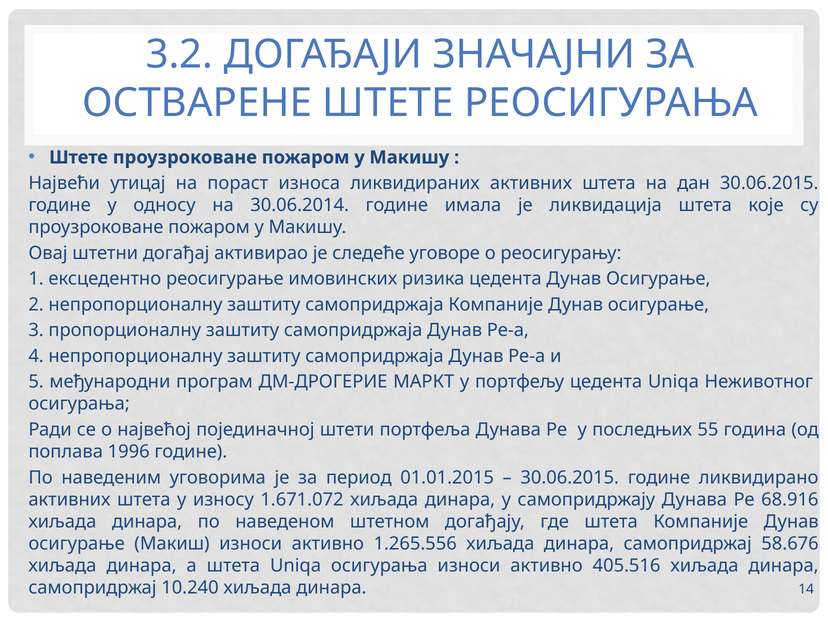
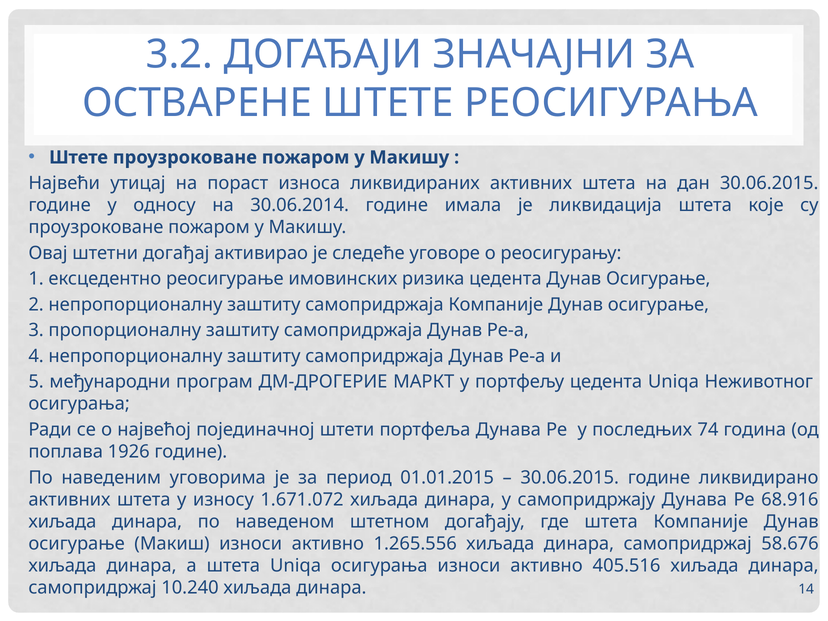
55: 55 -> 74 (708, 430)
1996: 1996 -> 1926 (129, 452)
